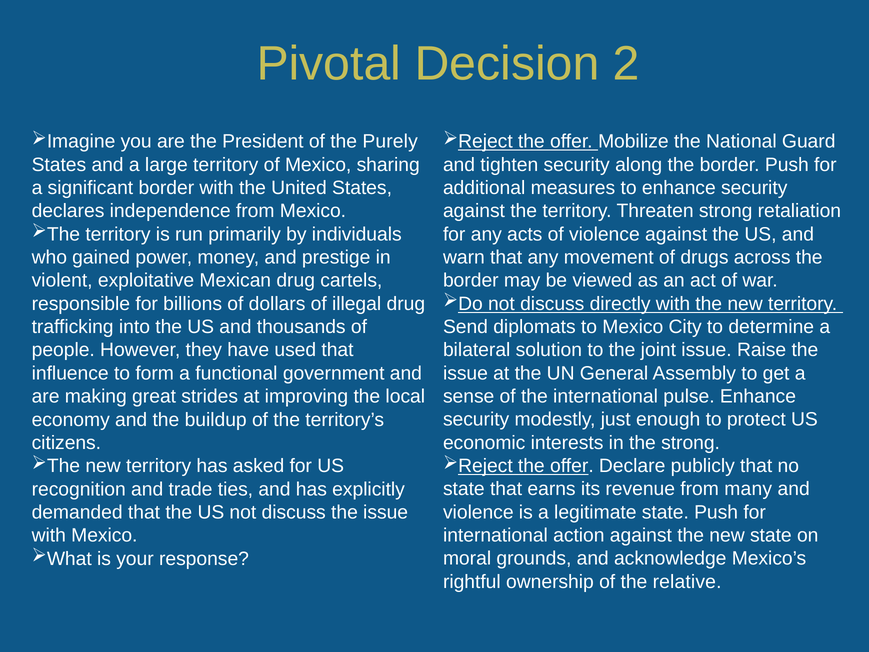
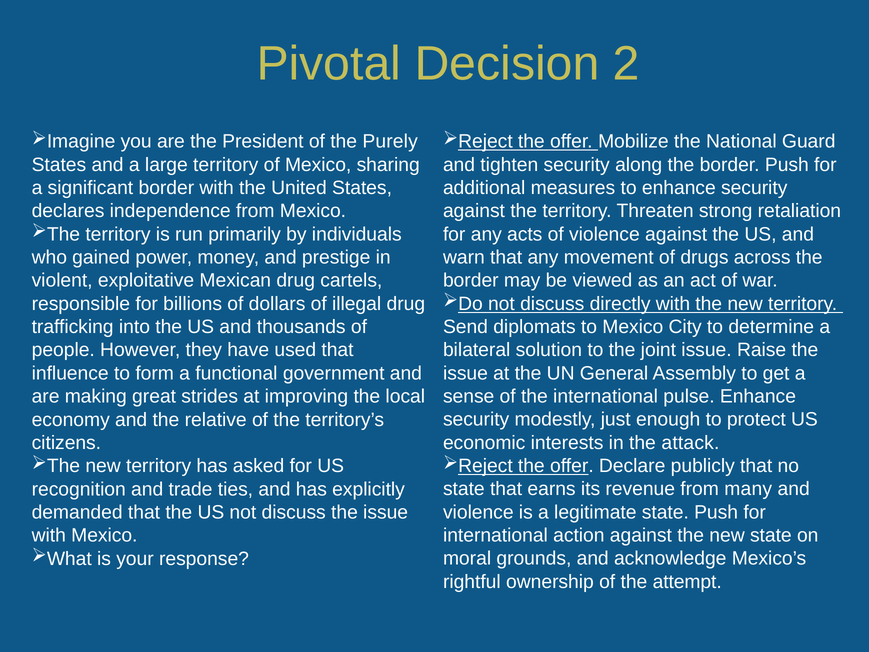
buildup: buildup -> relative (216, 419)
the strong: strong -> attack (690, 443)
relative: relative -> attempt (687, 582)
